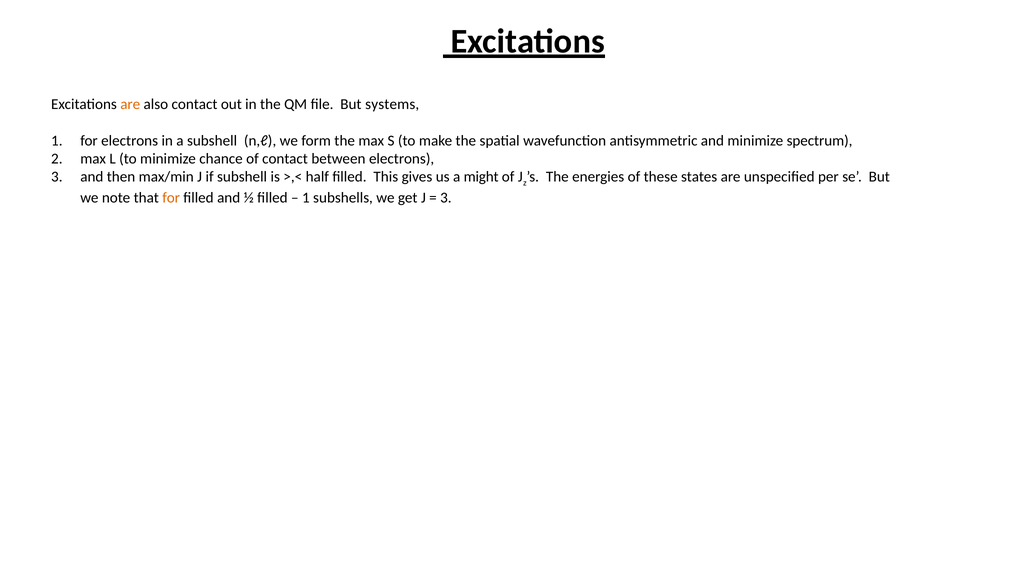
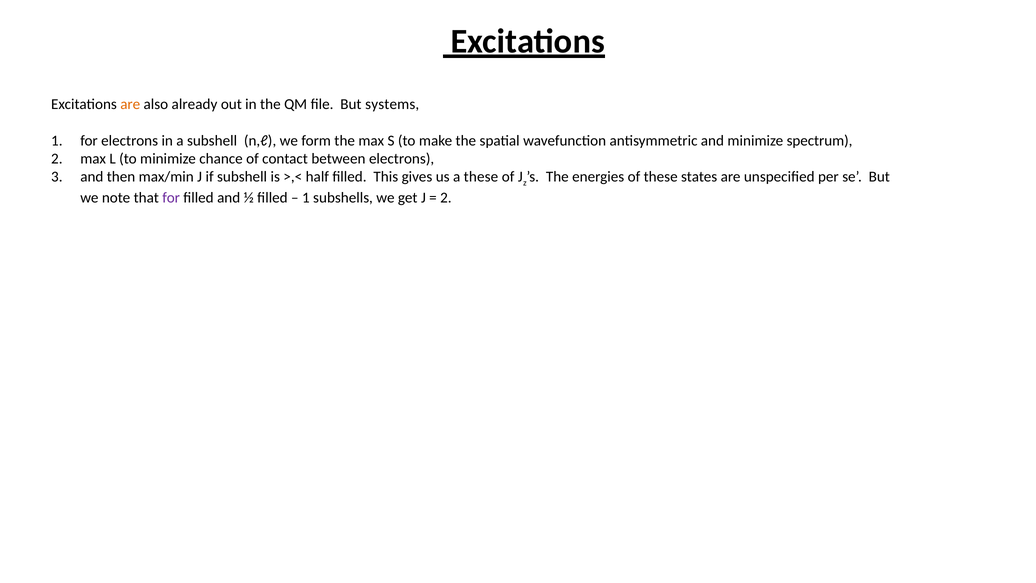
also contact: contact -> already (194, 104)
a might: might -> these (481, 177)
for colour: orange -> purple (171, 198)
3: 3 -> 2 (446, 198)
